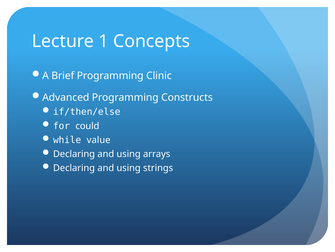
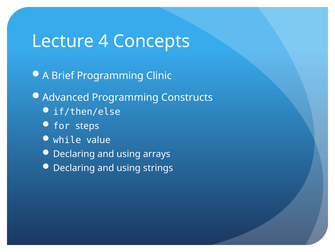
1: 1 -> 4 (104, 41)
could: could -> steps (87, 126)
